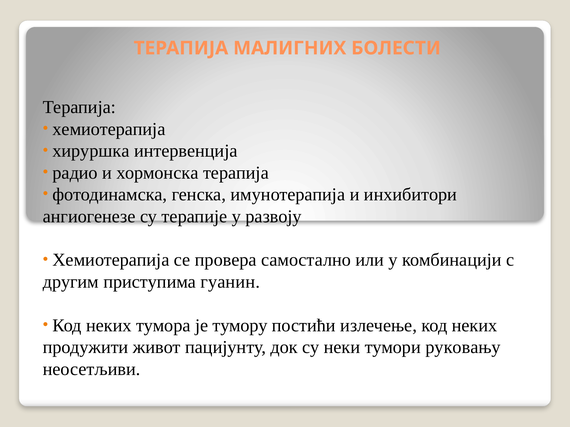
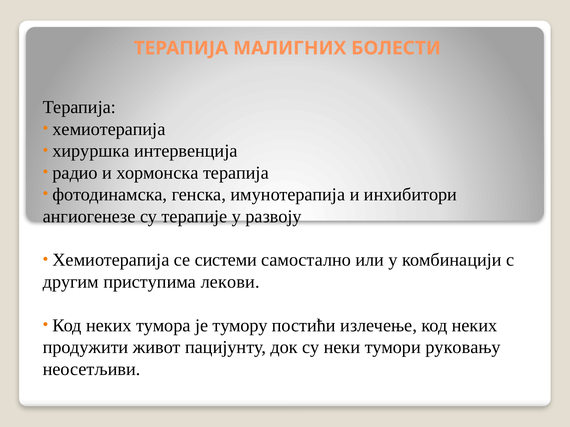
провера: провера -> системи (226, 260)
гуанин: гуанин -> лекови (230, 282)
